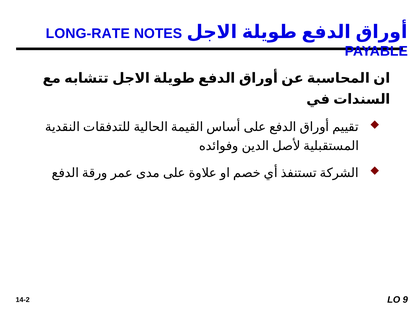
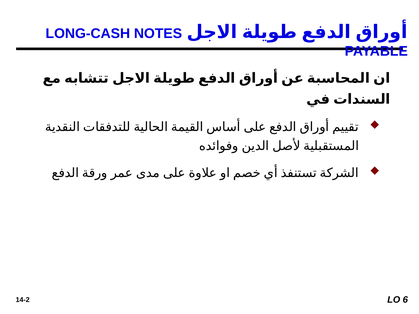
LONG-RATE: LONG-RATE -> LONG-CASH (88, 33)
9: 9 -> 6 (405, 300)
